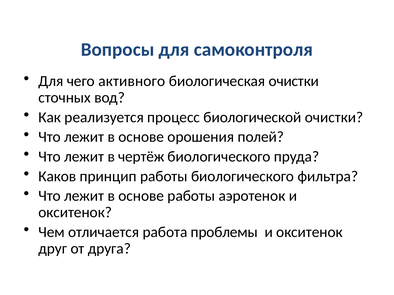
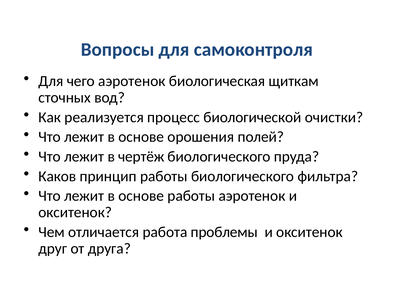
чего активного: активного -> аэротенок (132, 81)
биологическая очистки: очистки -> щиткам (294, 81)
